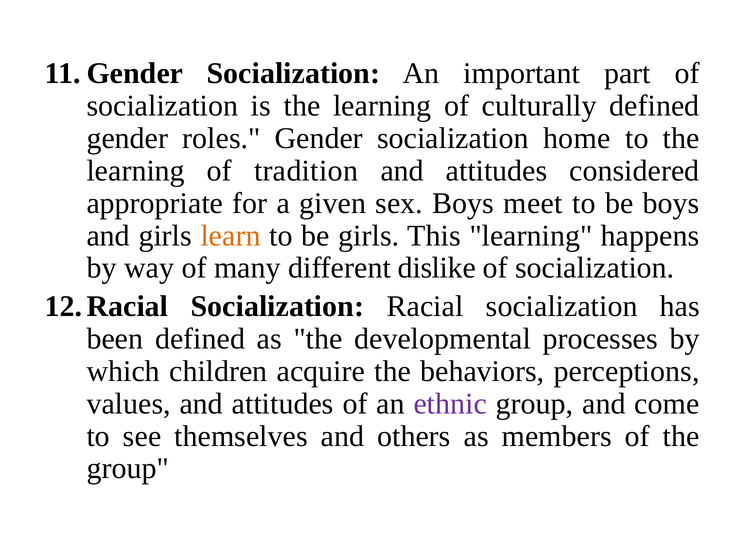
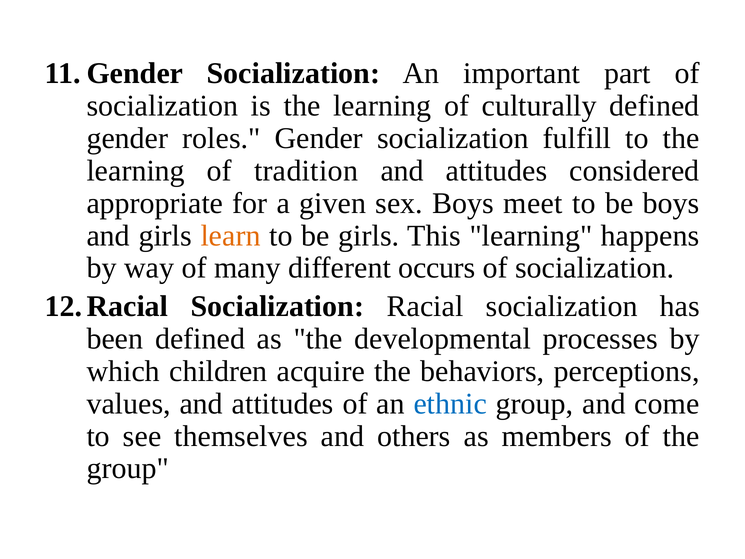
home: home -> fulfill (577, 138)
dislike: dislike -> occurs (437, 268)
ethnic colour: purple -> blue (450, 404)
